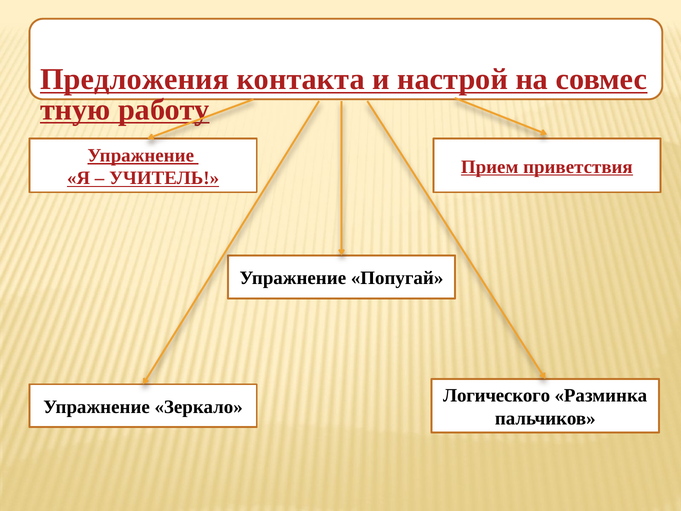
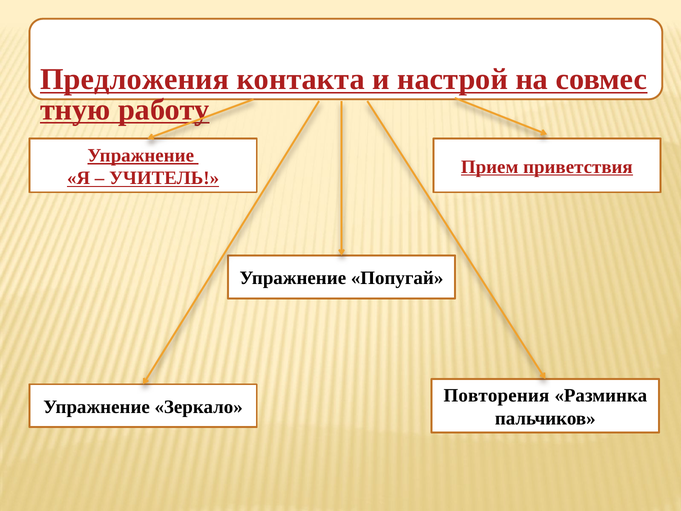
Логического: Логического -> Повторения (496, 395)
